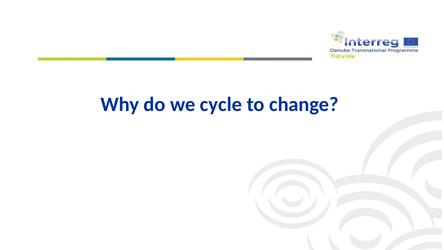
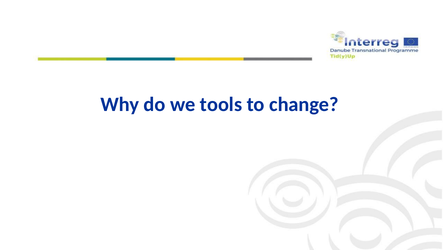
cycle: cycle -> tools (221, 104)
